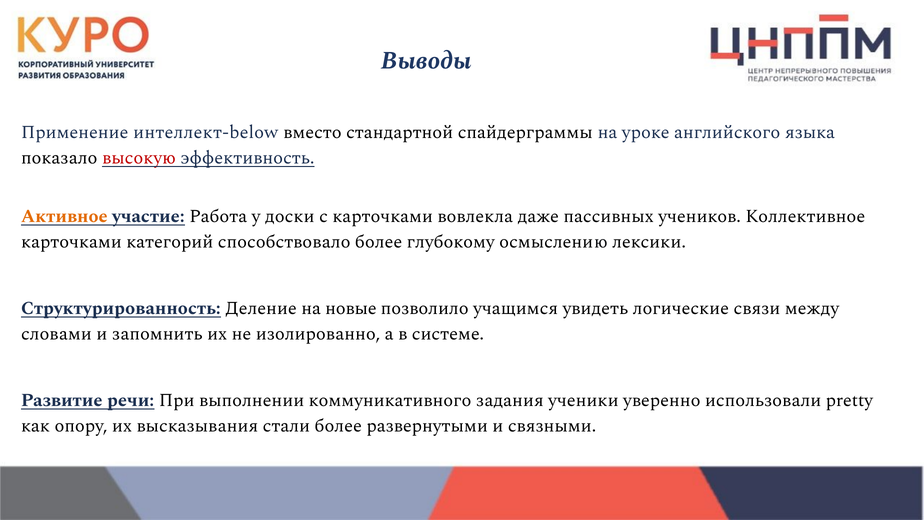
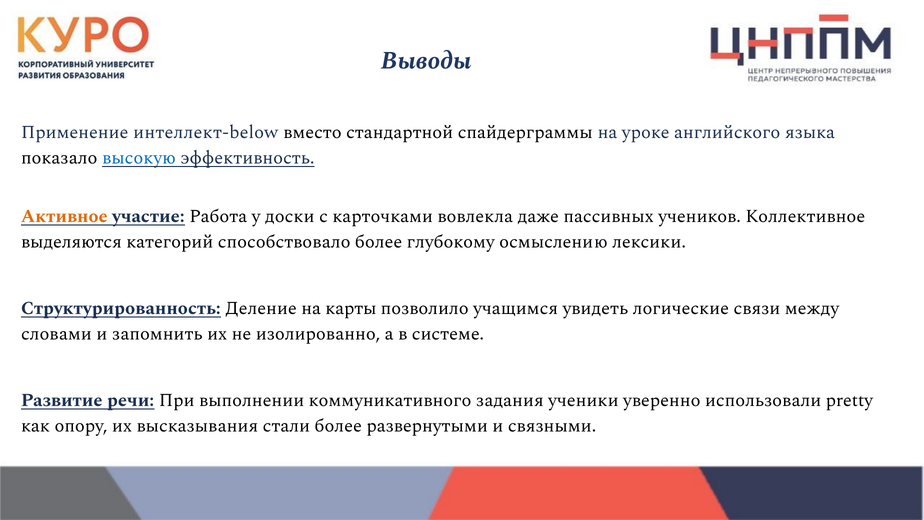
высокую colour: red -> blue (139, 157)
карточками: карточками -> выделяются (71, 241)
новые: новые -> карты (351, 308)
